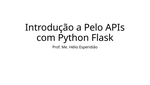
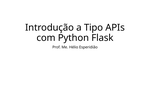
Pelo: Pelo -> Tipo (94, 27)
